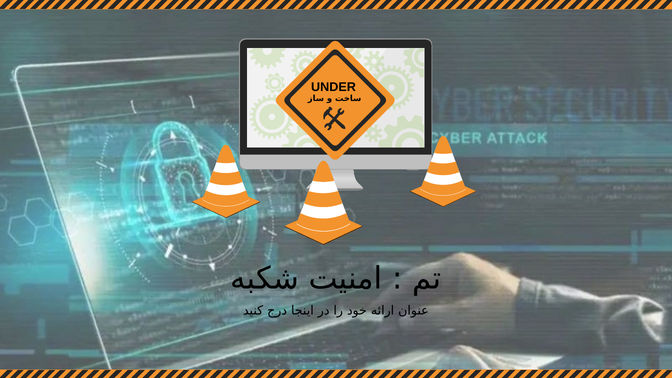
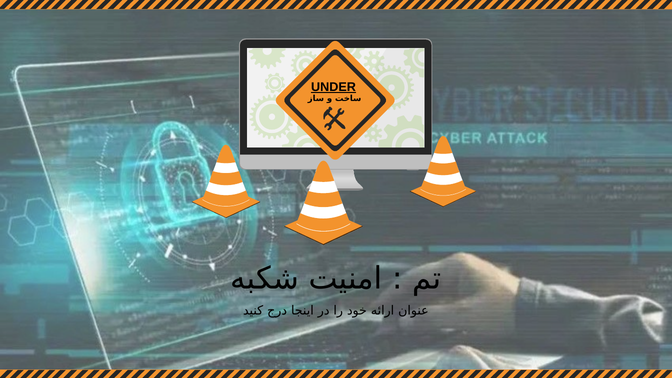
UNDER underline: none -> present (333, 87)
